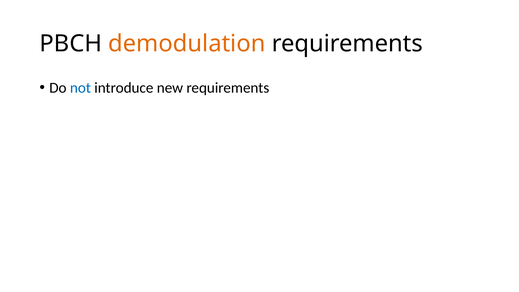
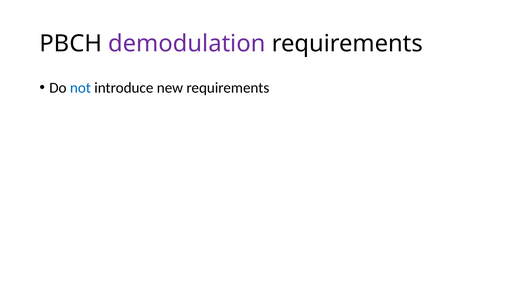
demodulation colour: orange -> purple (187, 44)
